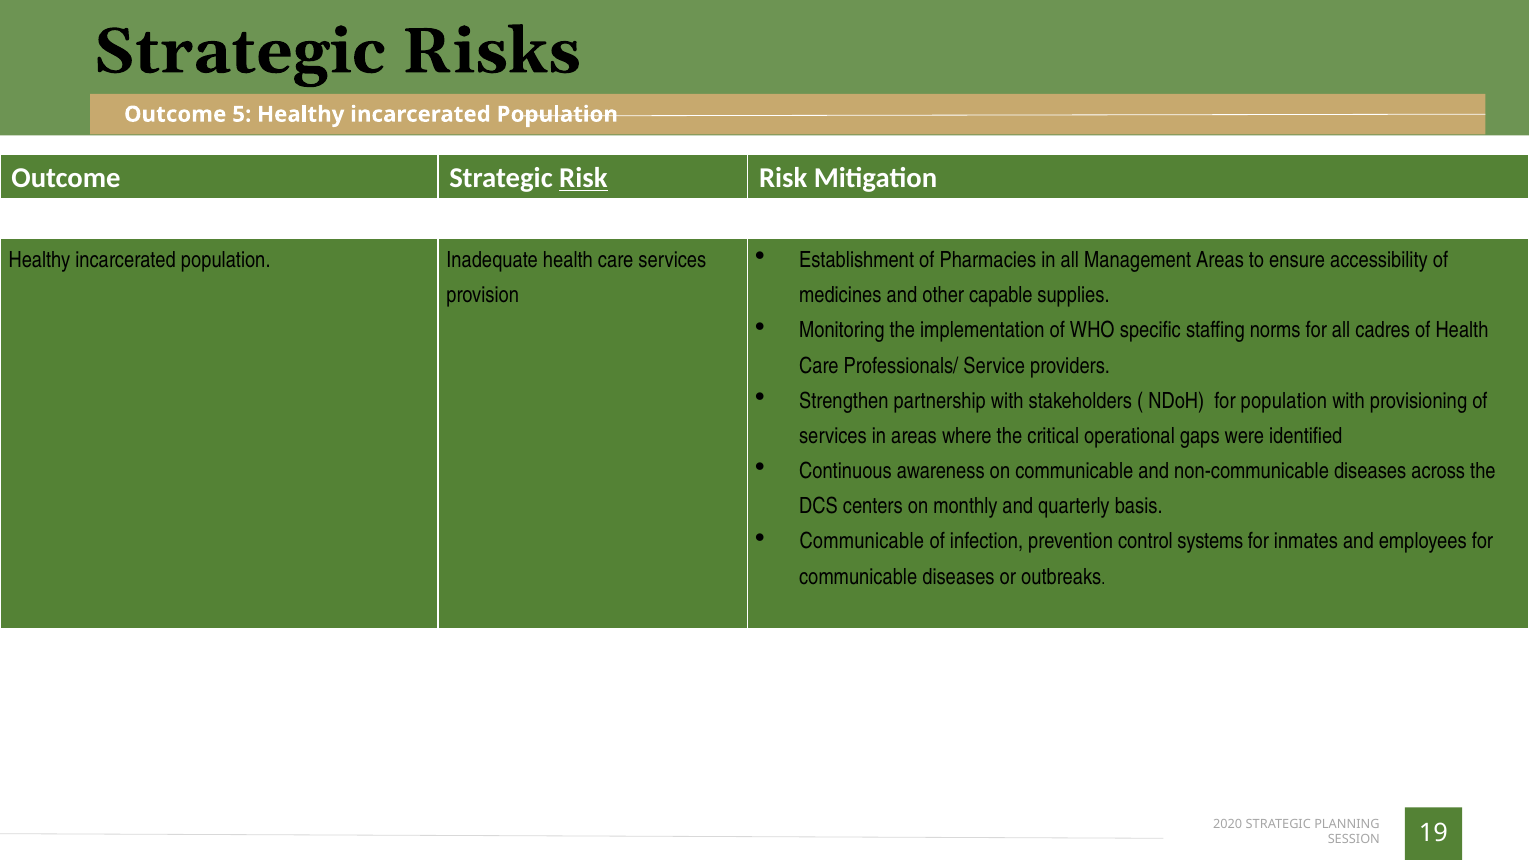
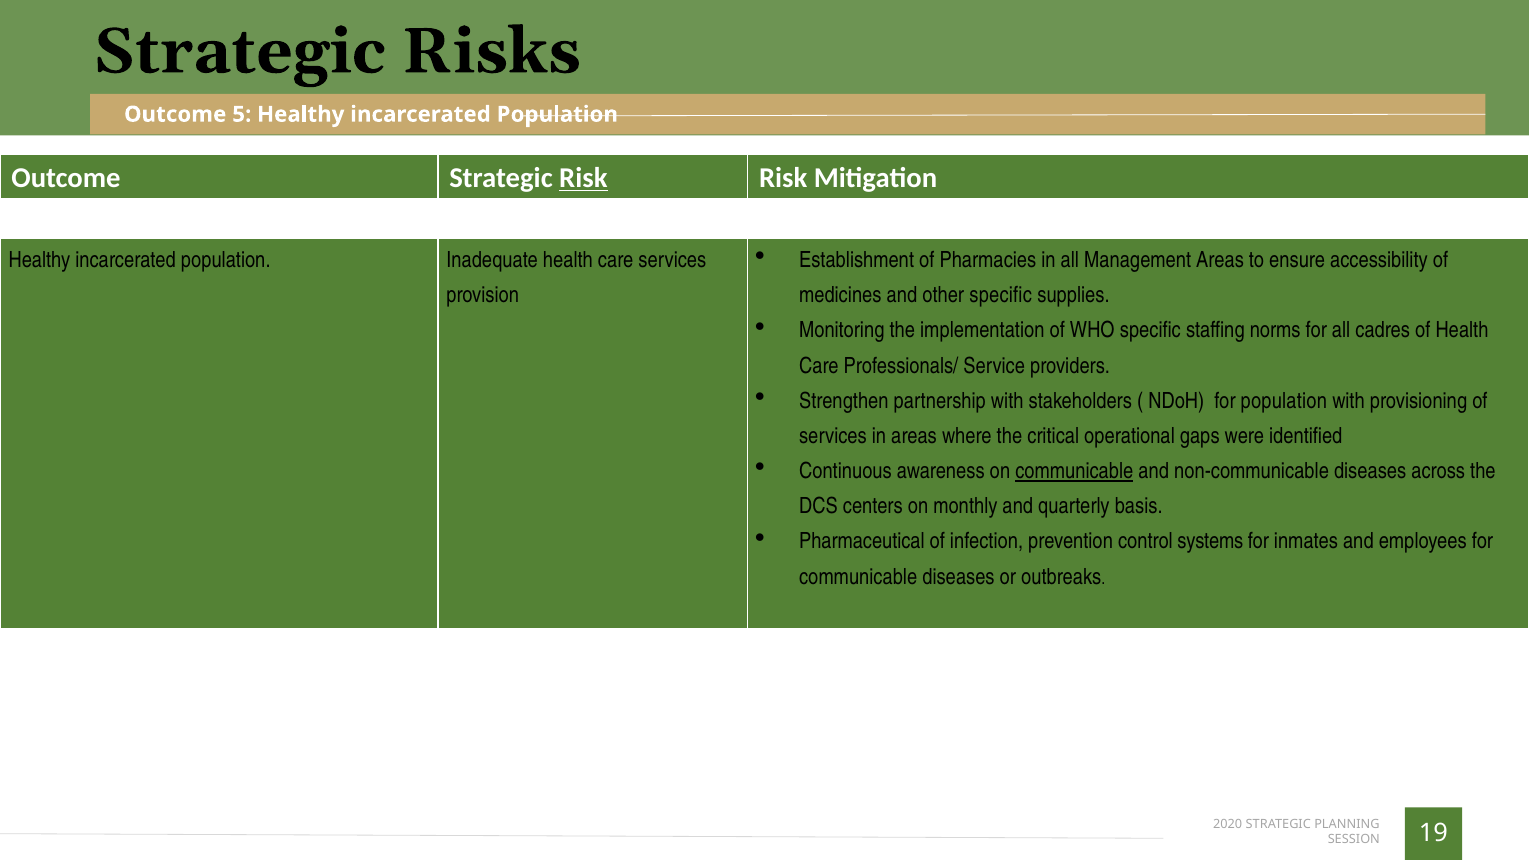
other capable: capable -> specific (1001, 295)
communicable underline: none -> present (1074, 471)
Communicable: Communicable -> Pharmaceutical (862, 542)
